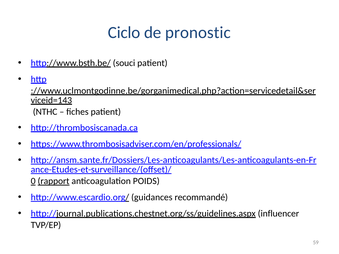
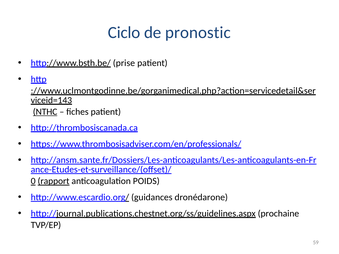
souci: souci -> prise (124, 63)
NTHC underline: none -> present (45, 112)
recommandé: recommandé -> dronédarone (201, 197)
influencer: influencer -> prochaine (278, 214)
